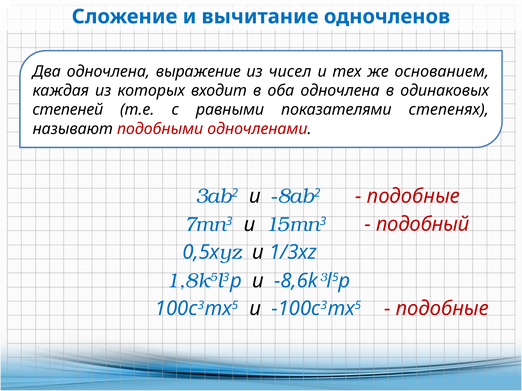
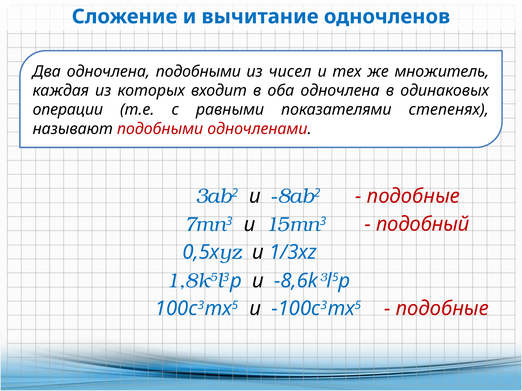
одночлена выражение: выражение -> подобными (198, 72)
основанием: основанием -> множитель (442, 72)
степеней: степеней -> операции (68, 110)
